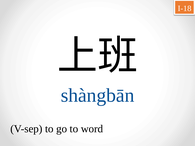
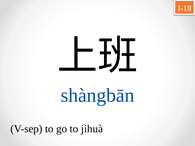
word: word -> jìhuà (92, 129)
